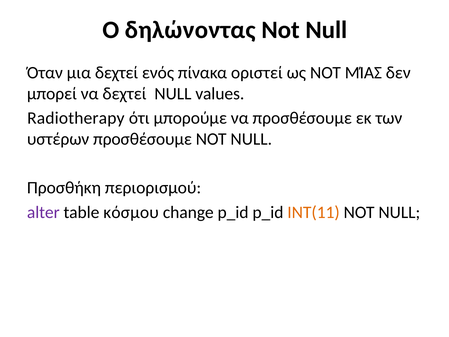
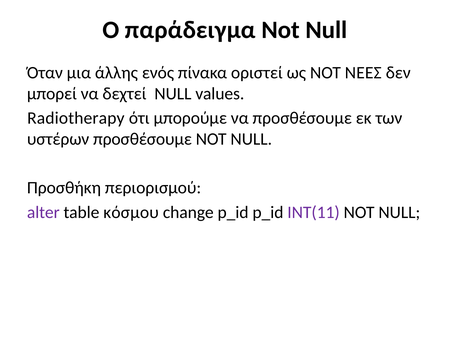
δηλώνοντας: δηλώνοντας -> παράδειγμα (190, 30)
μια δεχτεί: δεχτεί -> άλλης (116, 73)
ΜΊΑΣ: ΜΊΑΣ -> ΝΕΕΣ (363, 73)
INT(11 colour: orange -> purple (314, 212)
